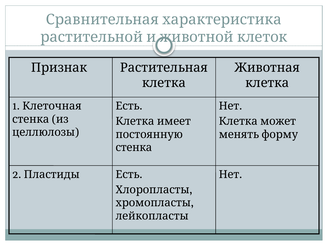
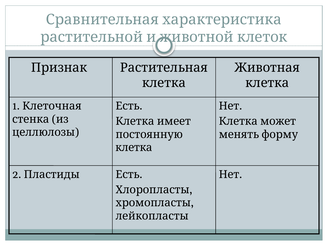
стенка: стенка -> клетка (134, 148)
